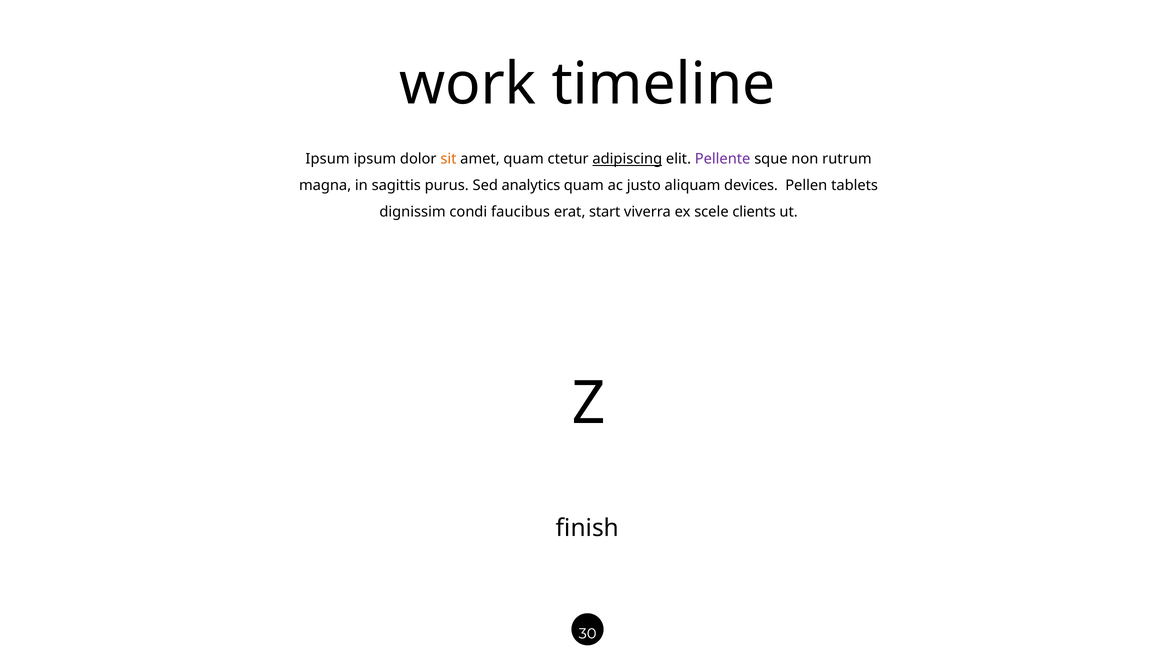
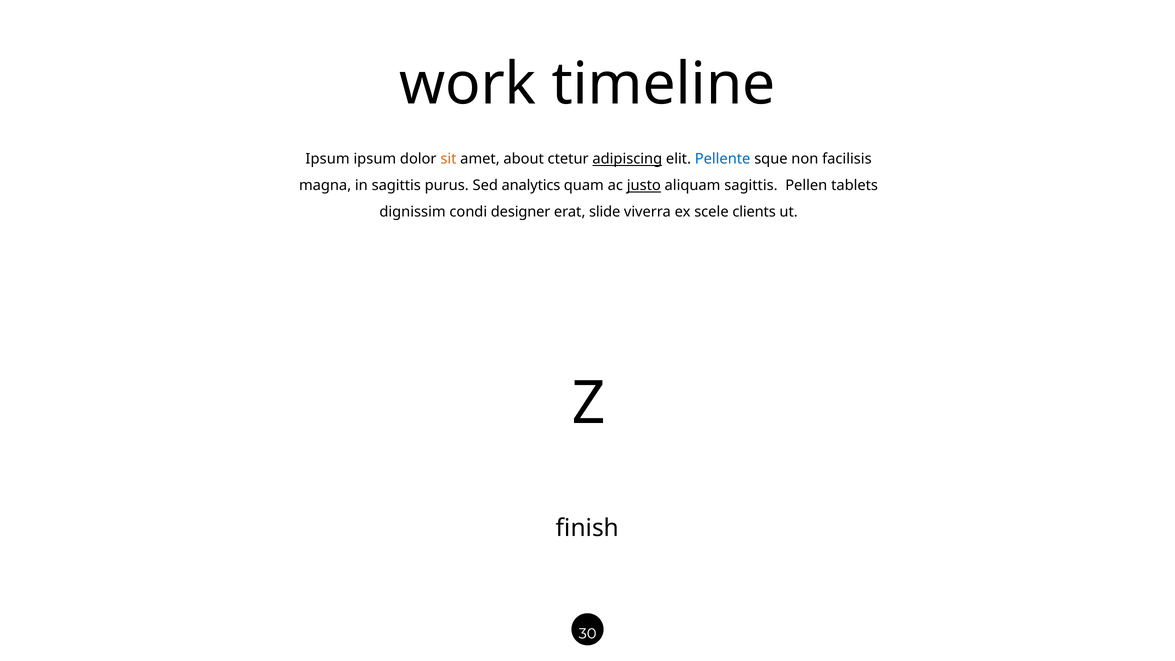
amet quam: quam -> about (524, 159)
Pellente colour: purple -> blue (723, 159)
rutrum: rutrum -> facilisis (847, 159)
justo underline: none -> present (644, 186)
aliquam devices: devices -> sagittis (751, 186)
faucibus: faucibus -> designer (521, 212)
start: start -> slide (605, 212)
